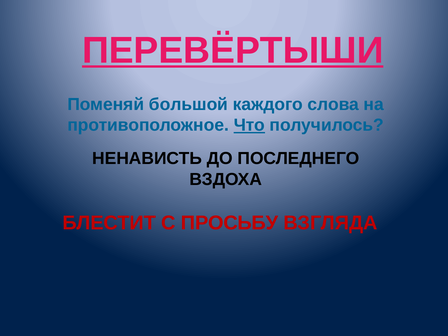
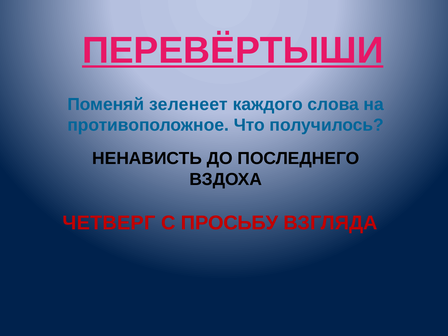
большой: большой -> зеленеет (188, 104)
Что underline: present -> none (249, 125)
БЛЕСТИТ: БЛЕСТИТ -> ЧЕТВЕРГ (109, 223)
